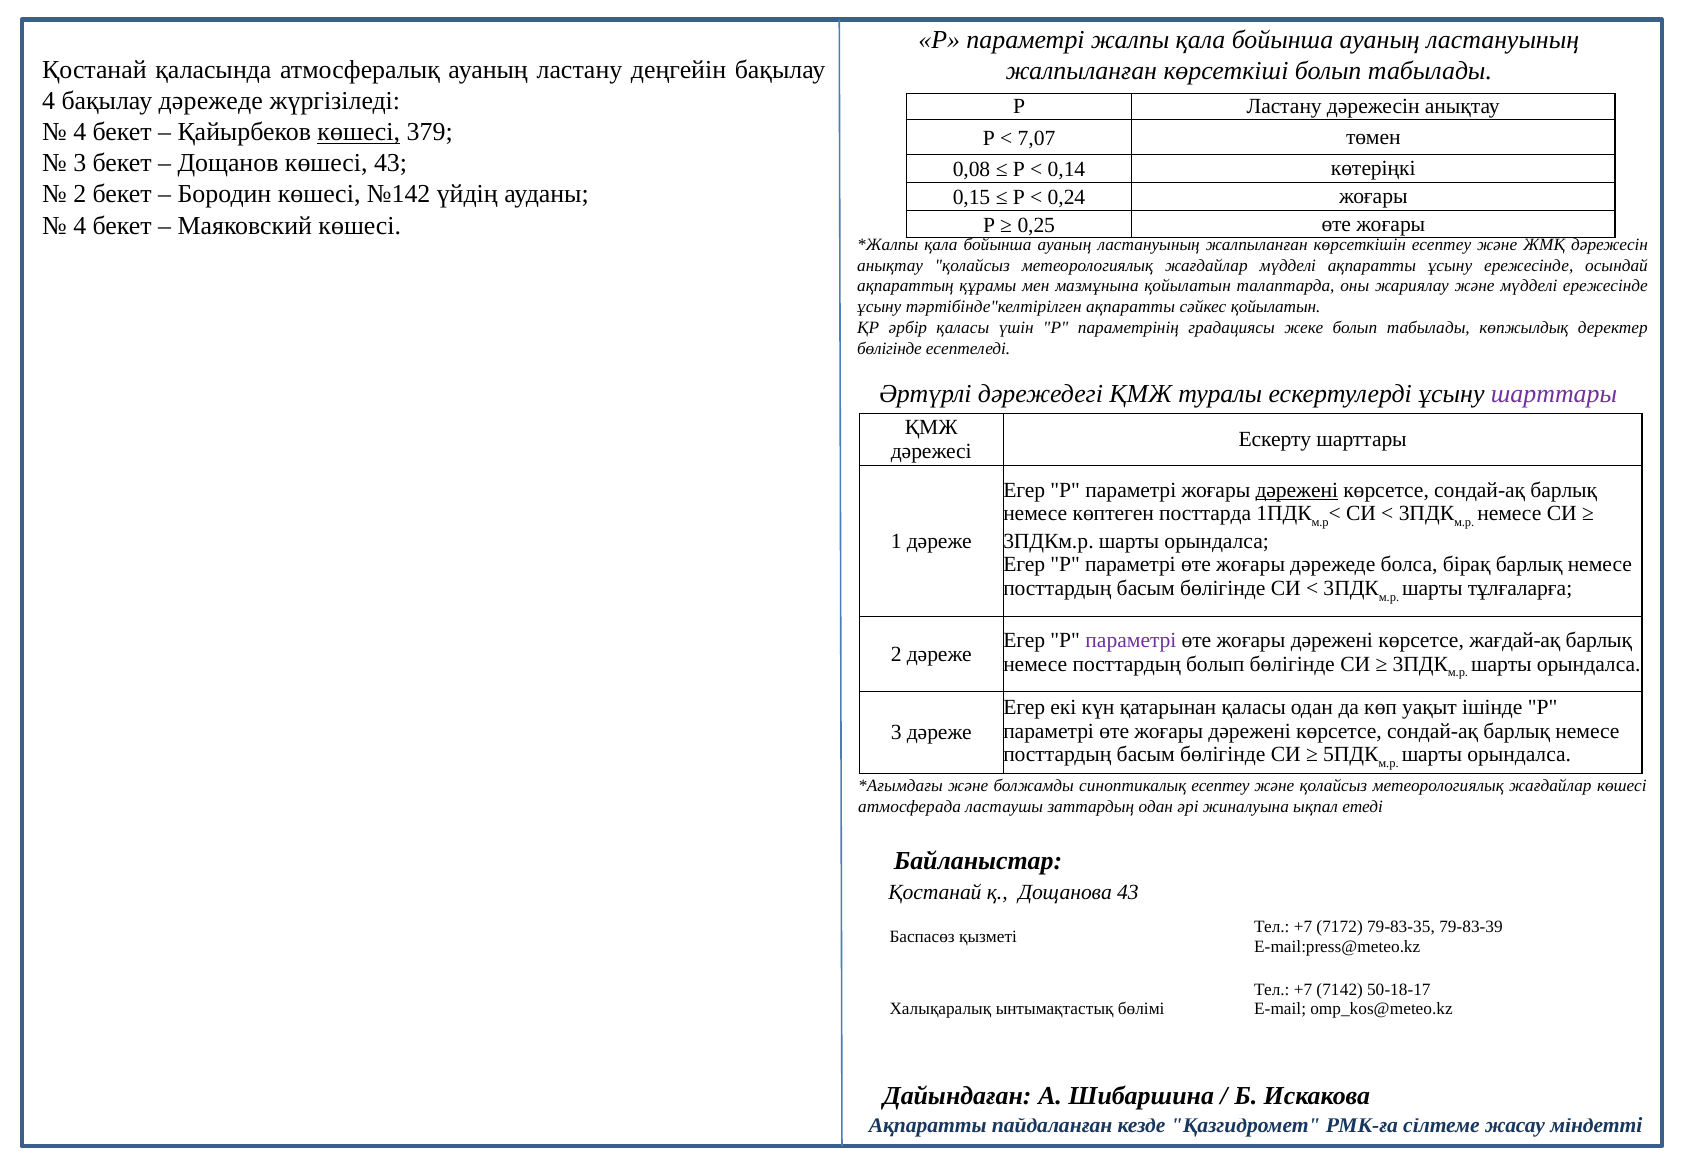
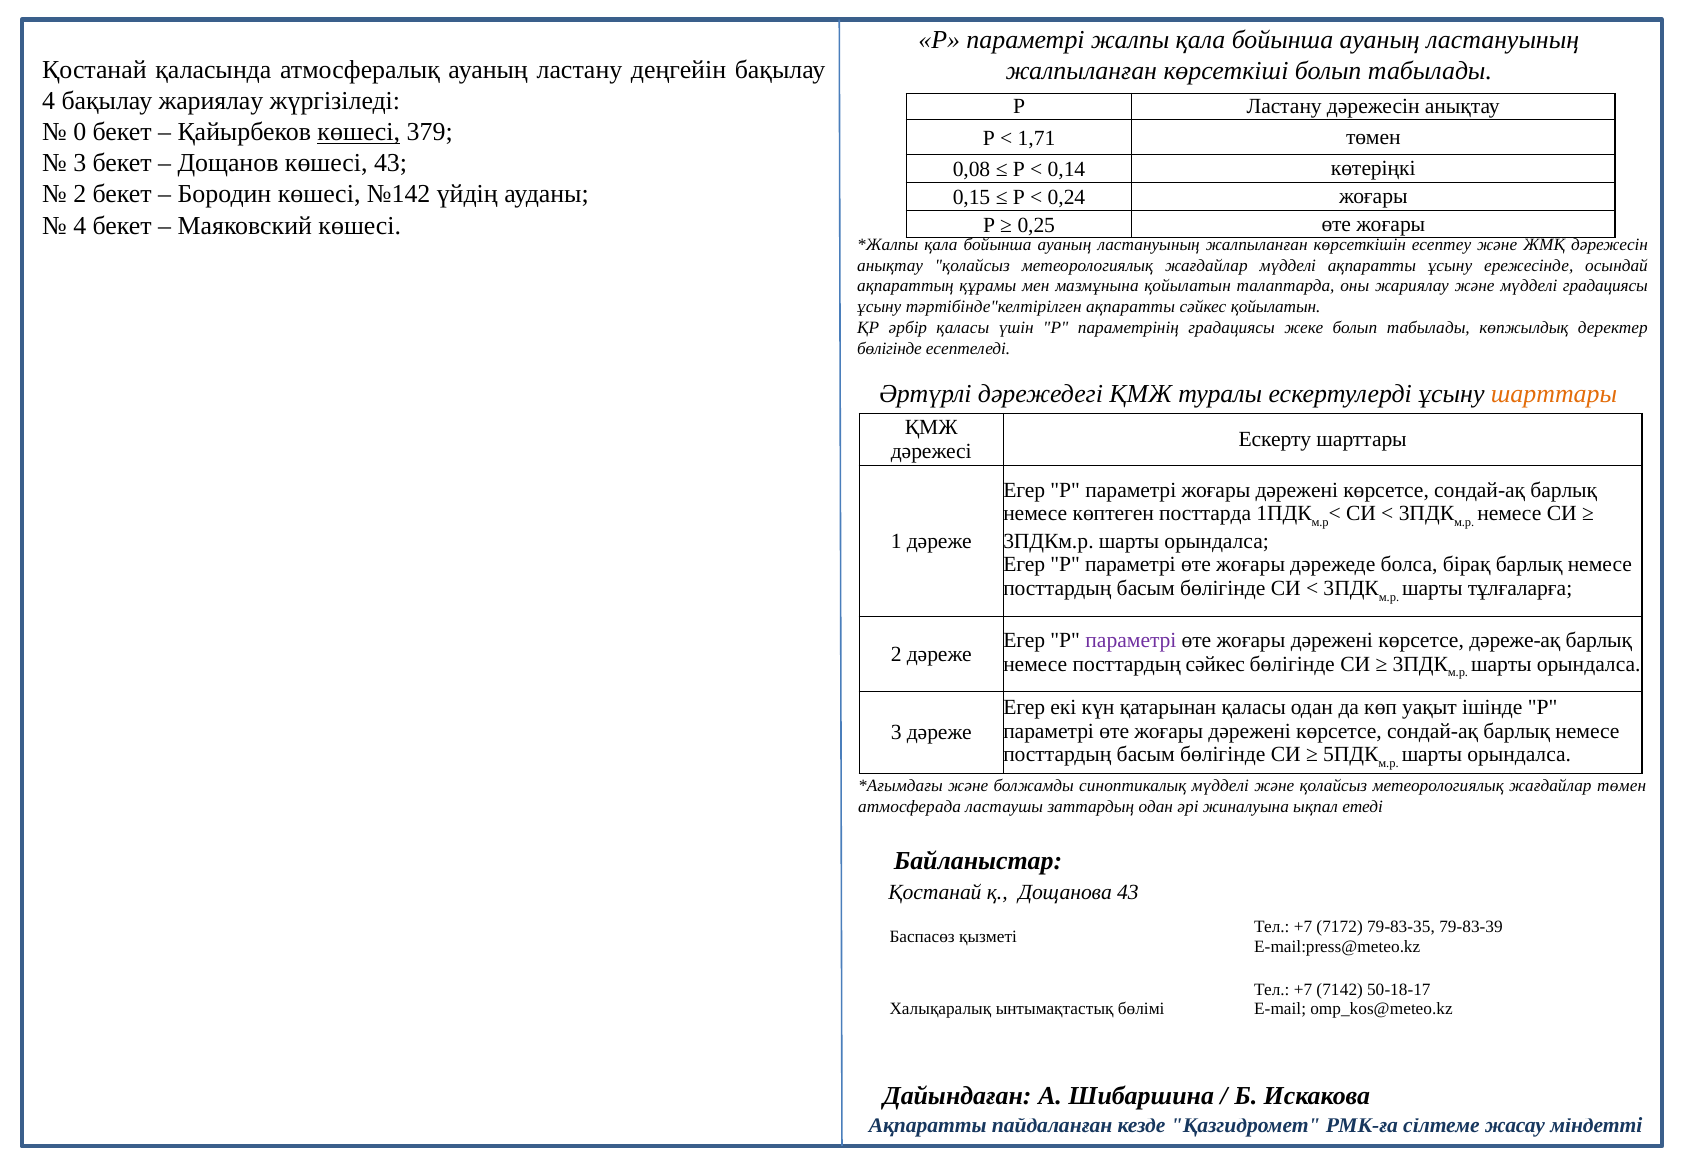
бақылау дәрежеде: дәрежеде -> жариялау (211, 101)
4: 4 -> 0 (80, 132)
7,07: 7,07 -> 1,71 (1037, 138)
мүдделі ережесінде: ережесінде -> градациясы (1605, 286)
шарттары colour: purple -> orange (1554, 394)
дәрежені underline: present -> none (1297, 490)
жағдай-ақ: жағдай-ақ -> дәреже-ақ (1515, 640)
посттардың болып: болып -> сәйкес (1215, 664)
синоптикалық есептеу: есептеу -> мүдделі (1220, 786)
жағдайлар көшесі: көшесі -> төмен (1622, 786)
